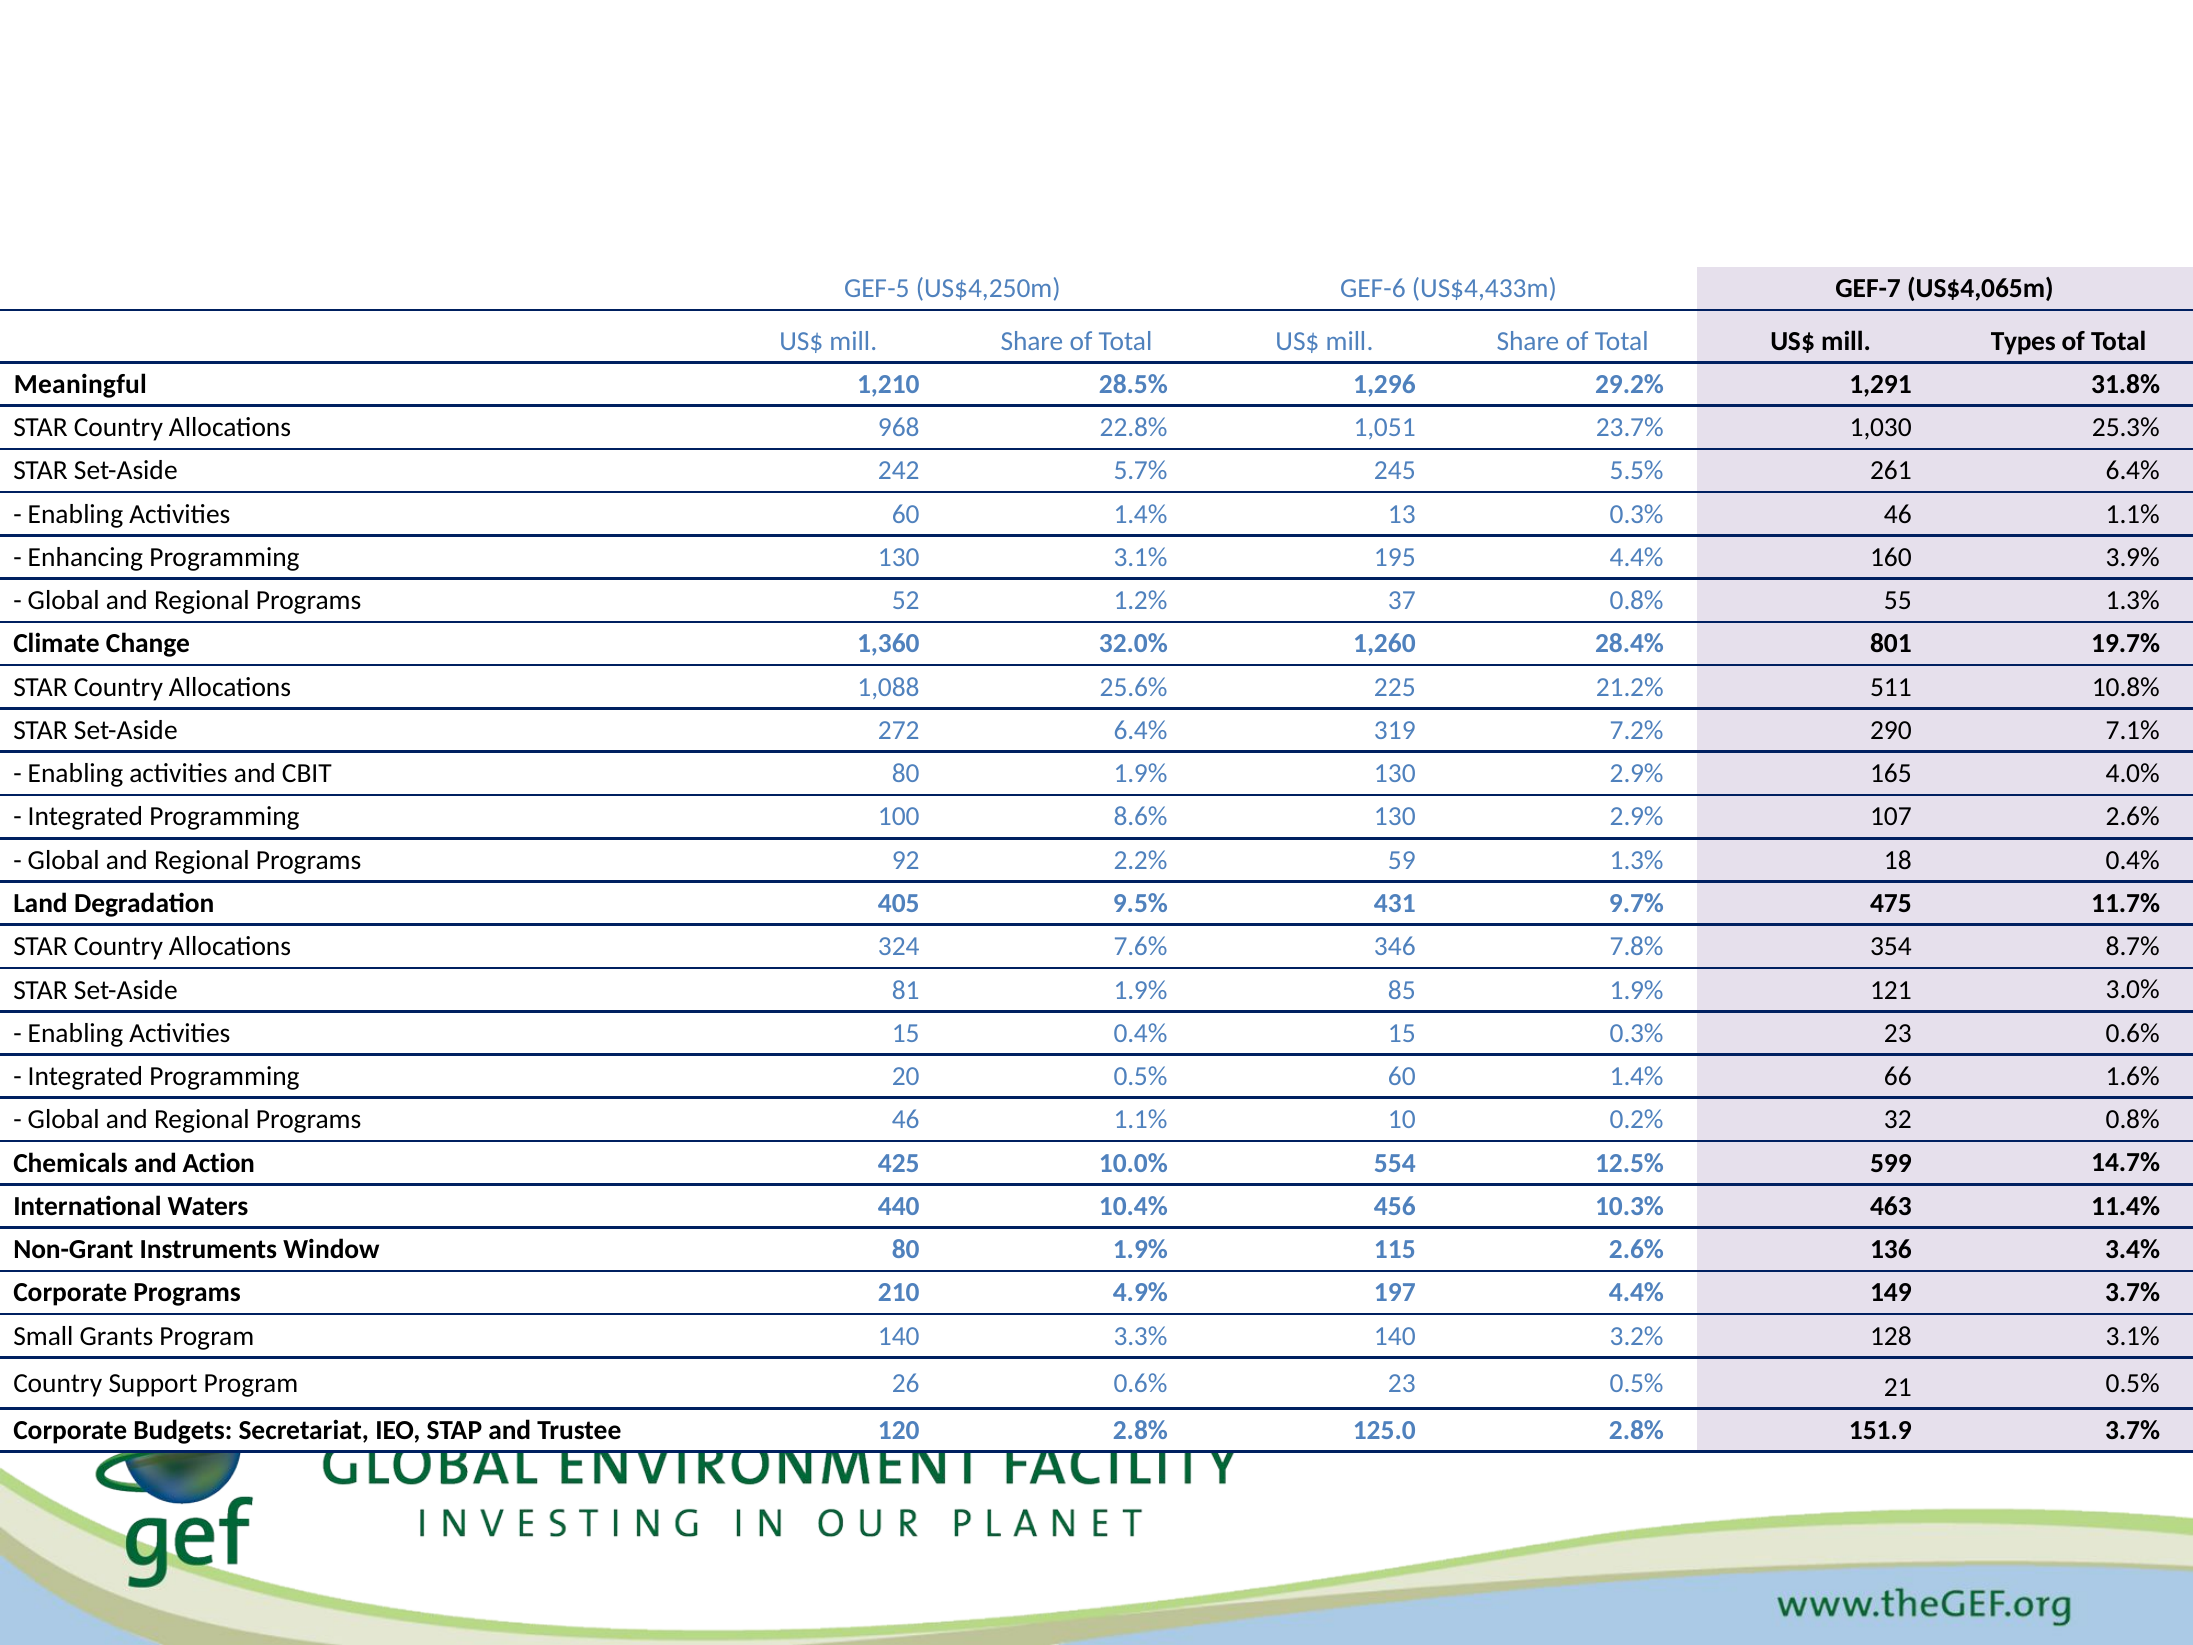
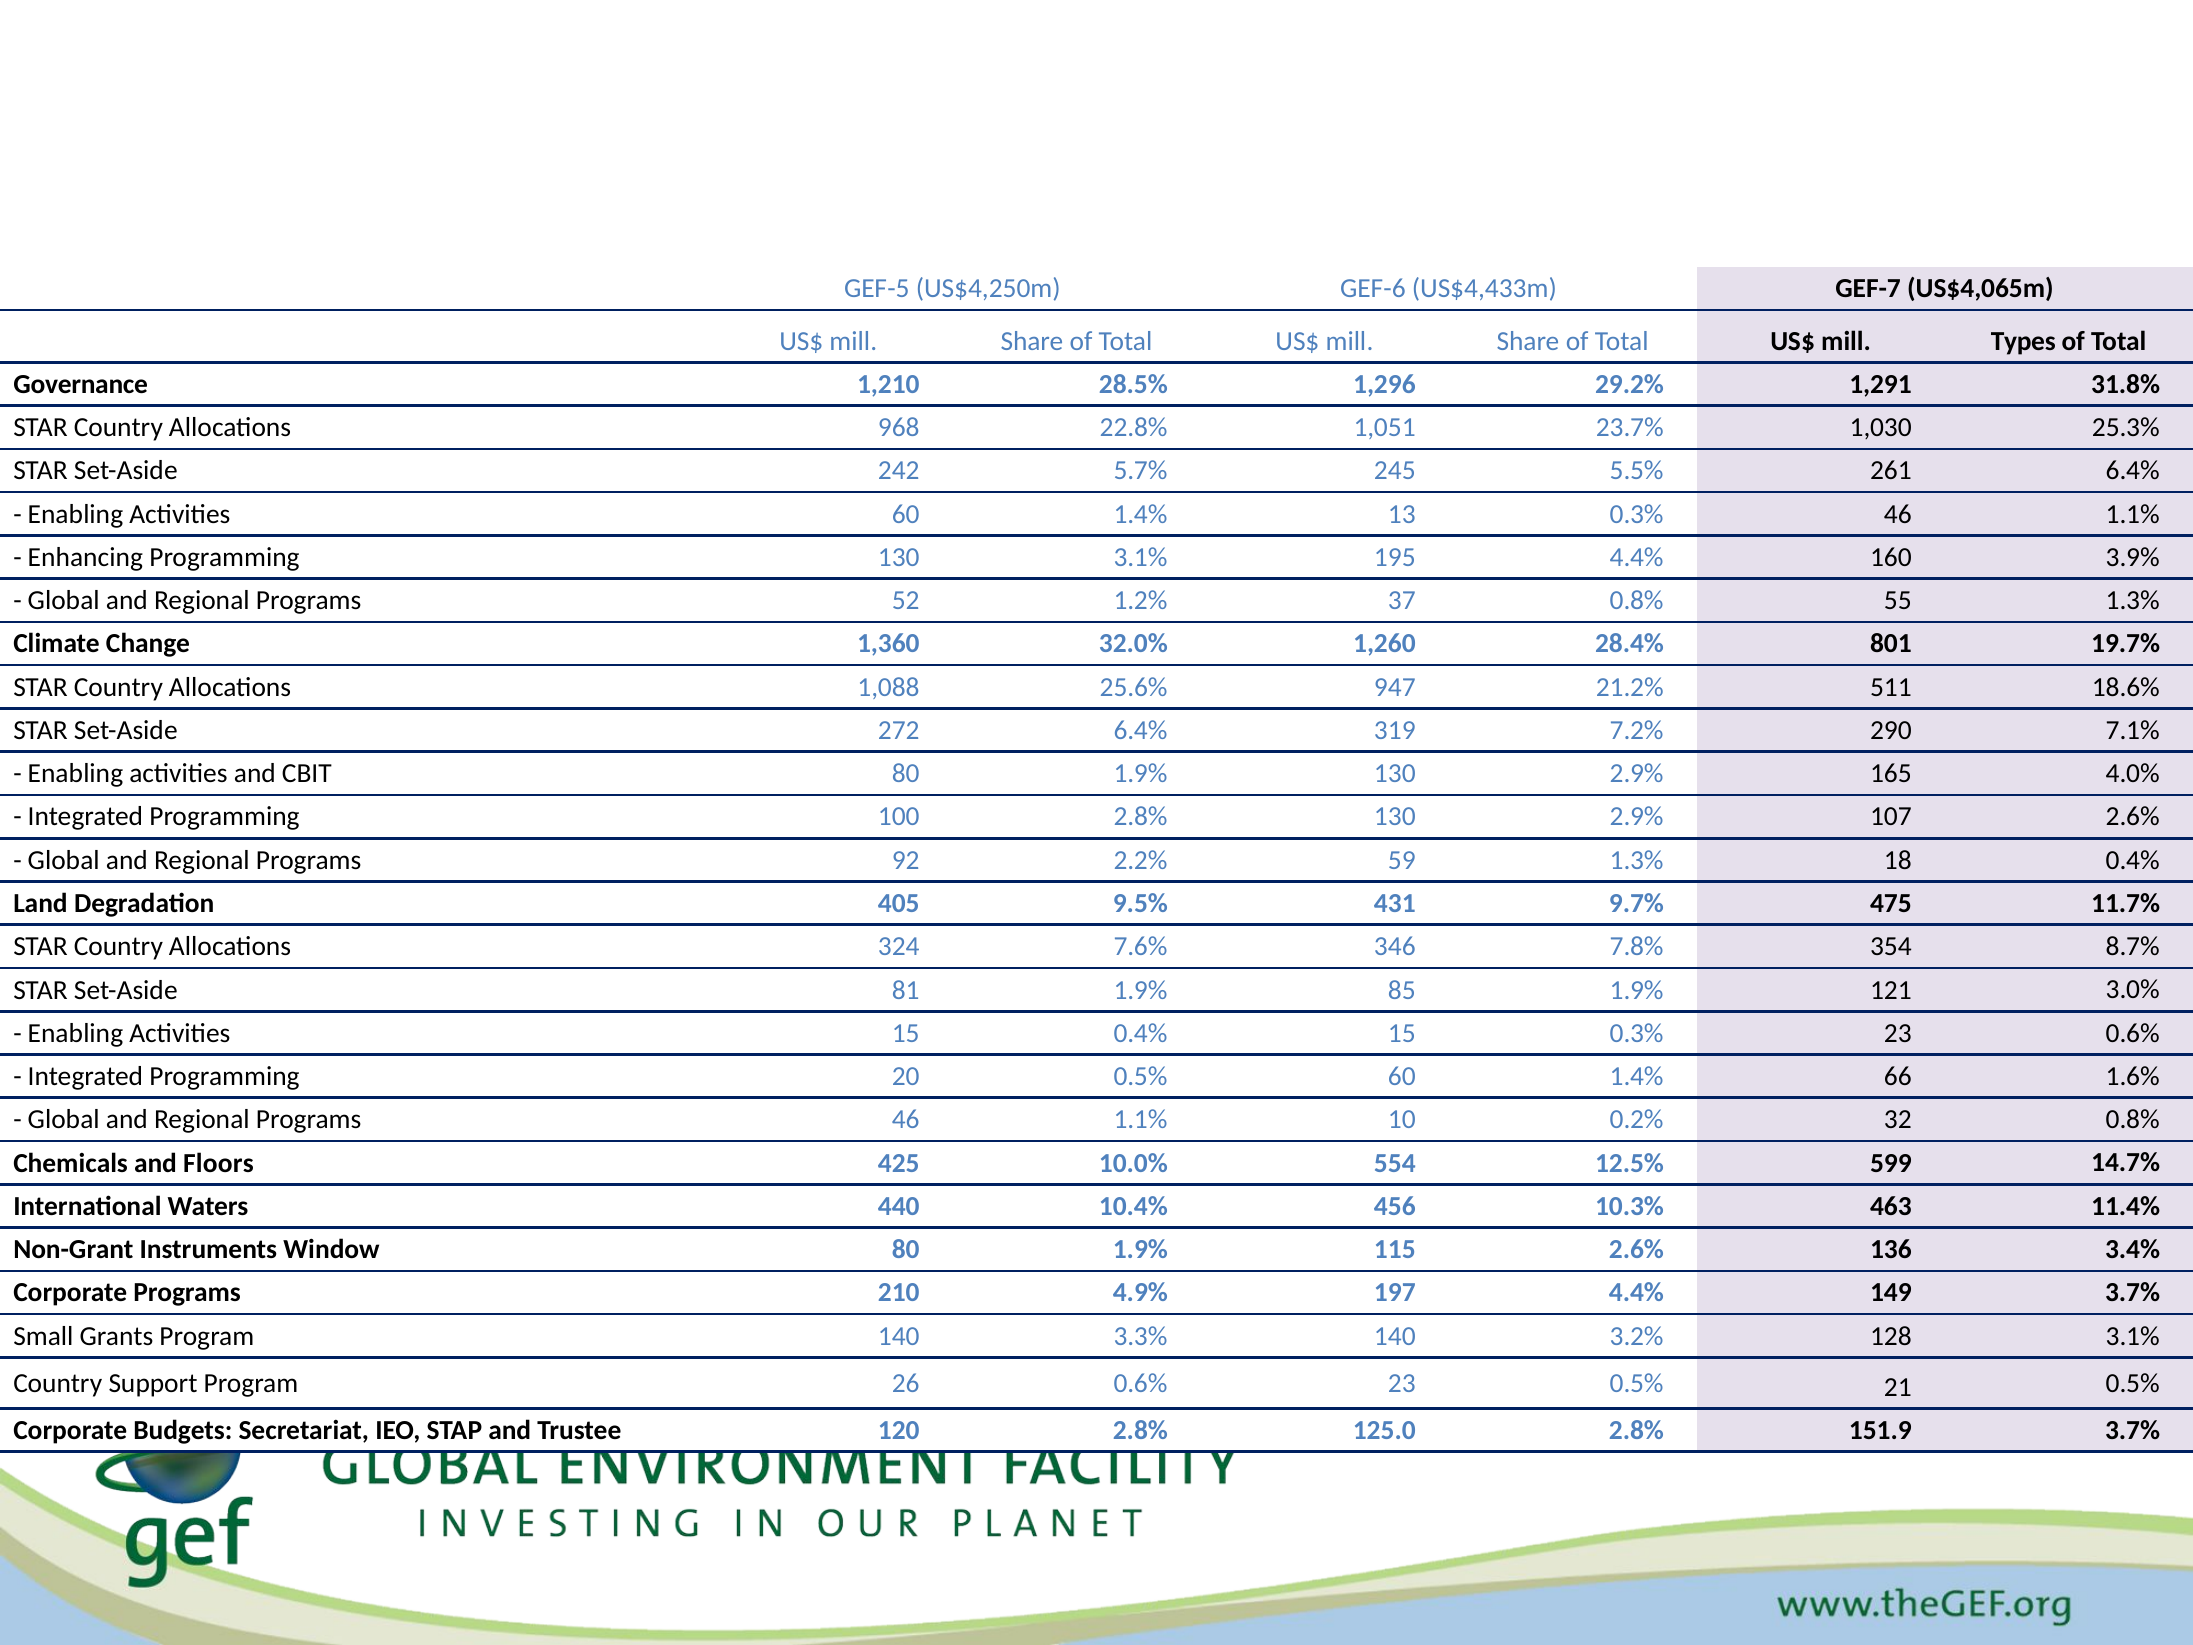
Meaningful: Meaningful -> Governance (81, 384)
225: 225 -> 947 (1395, 687)
10.8%: 10.8% -> 18.6% (2126, 687)
100 8.6%: 8.6% -> 2.8% (1141, 817)
Action: Action -> Floors (218, 1163)
